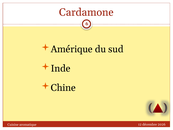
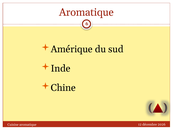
Cardamone: Cardamone -> Aromatique (86, 12)
